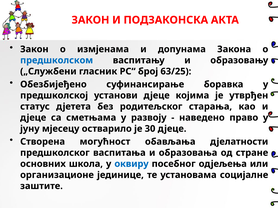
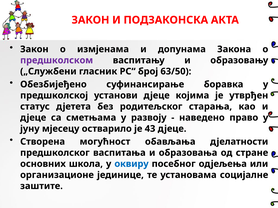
предшколском colour: blue -> purple (57, 60)
63/25: 63/25 -> 63/50 (176, 72)
30: 30 -> 43 (150, 129)
